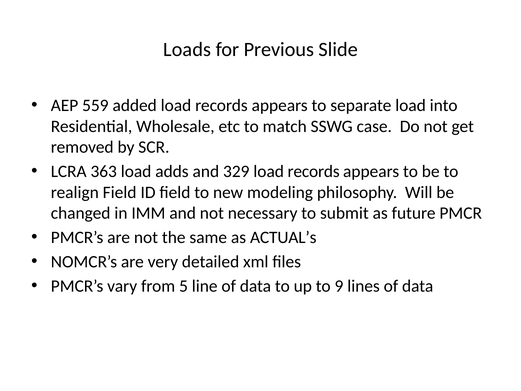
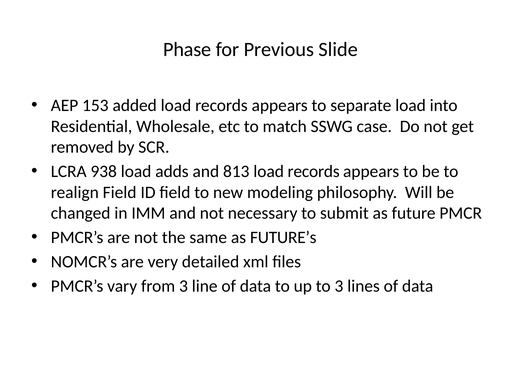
Loads: Loads -> Phase (187, 50)
559: 559 -> 153 (95, 105)
363: 363 -> 938 (104, 171)
329: 329 -> 813 (236, 171)
ACTUAL’s: ACTUAL’s -> FUTURE’s (283, 237)
from 5: 5 -> 3 (184, 286)
to 9: 9 -> 3 (339, 286)
